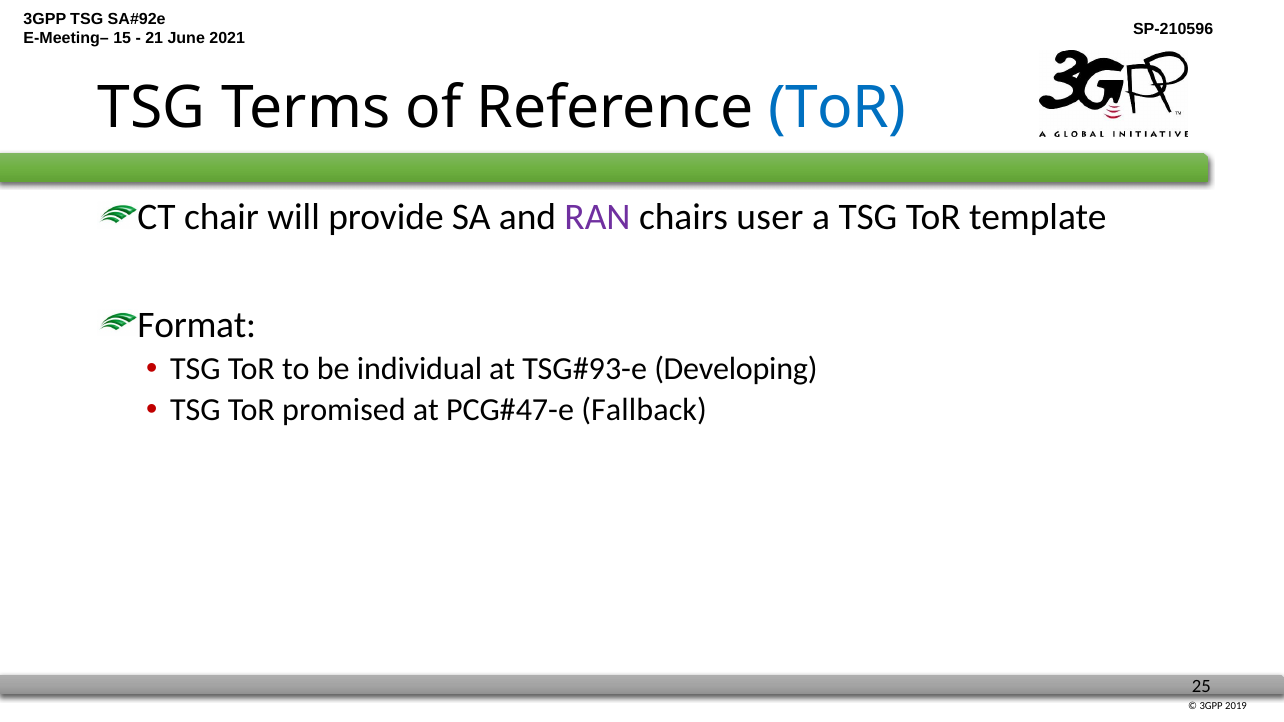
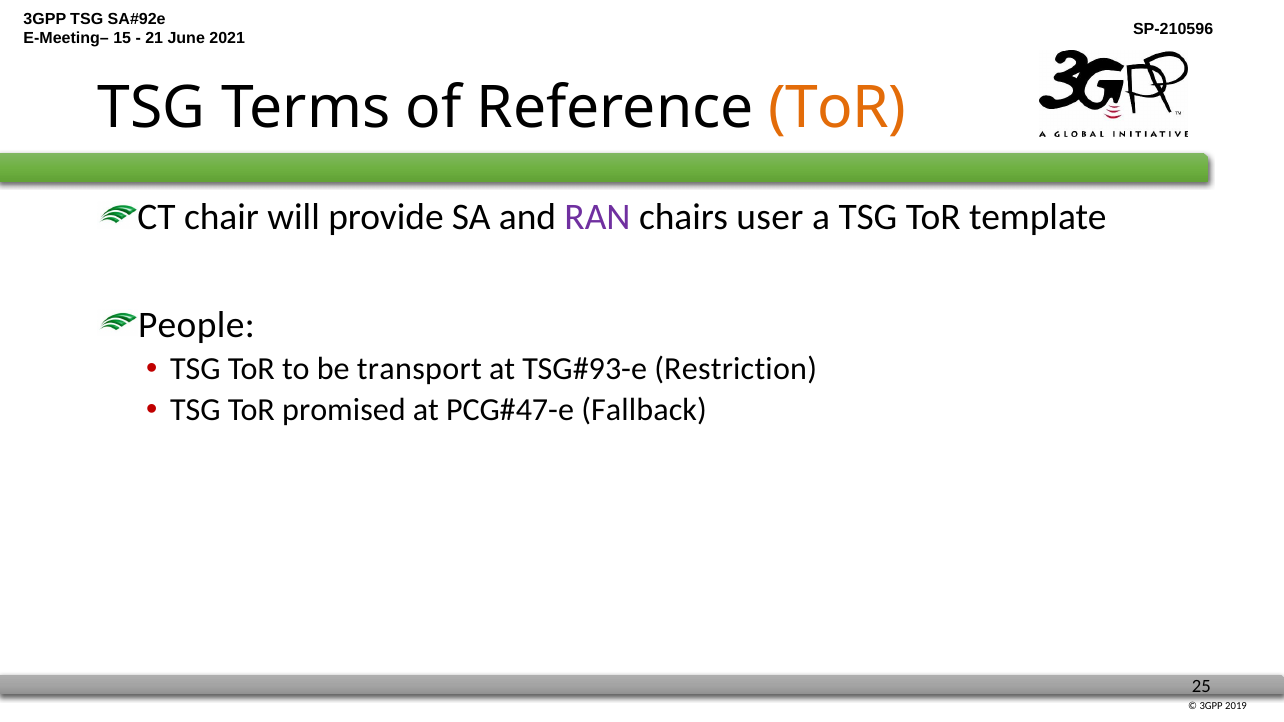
ToR colour: blue -> orange (838, 108)
Format: Format -> People (196, 325)
individual: individual -> transport (419, 369)
Developing: Developing -> Restriction (736, 369)
